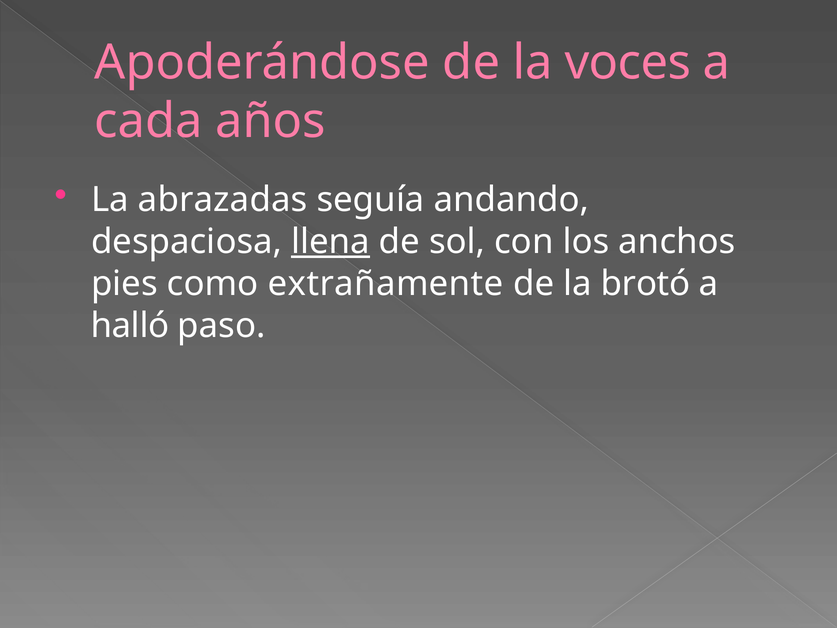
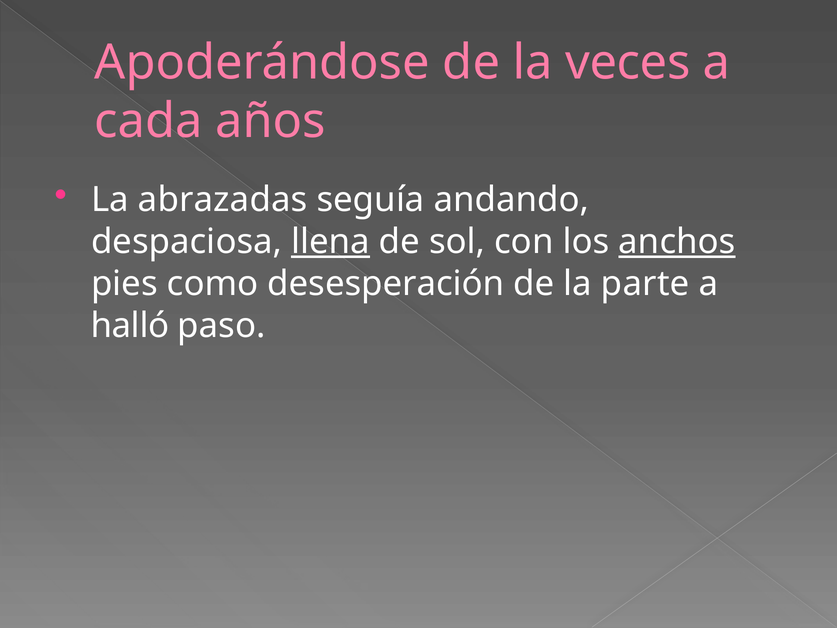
voces: voces -> veces (628, 63)
anchos underline: none -> present (677, 242)
extrañamente: extrañamente -> desesperación (386, 284)
brotó: brotó -> parte (645, 284)
